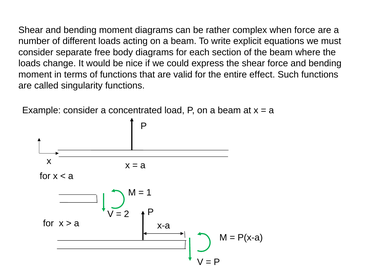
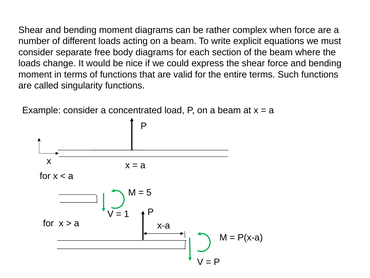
entire effect: effect -> terms (262, 74)
1: 1 -> 5 (149, 192)
2: 2 -> 1 (127, 214)
